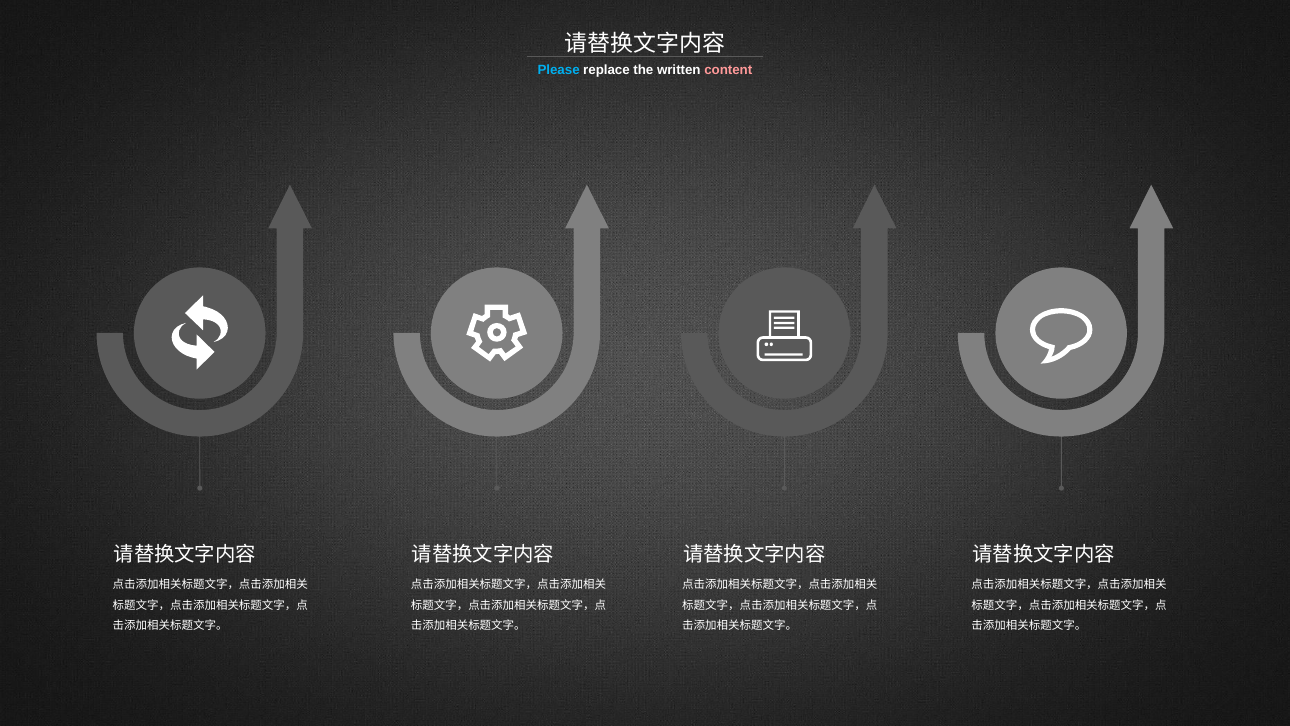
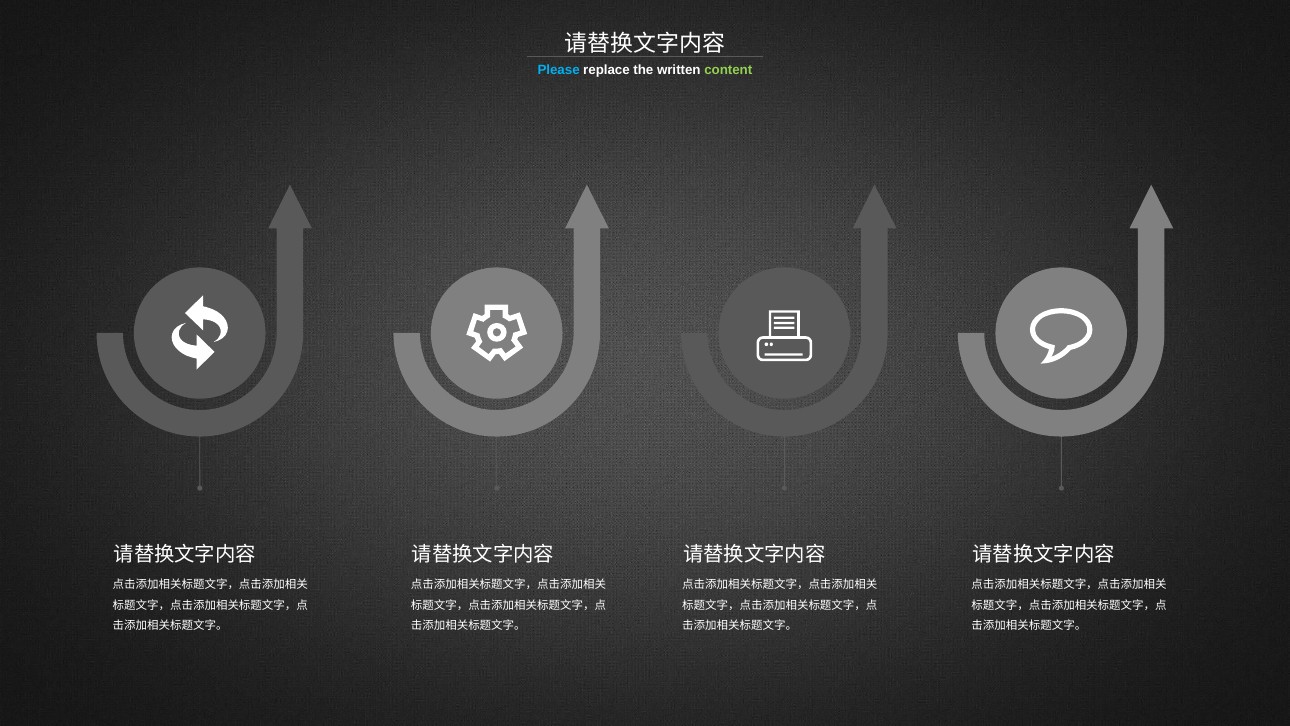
content colour: pink -> light green (728, 70)
